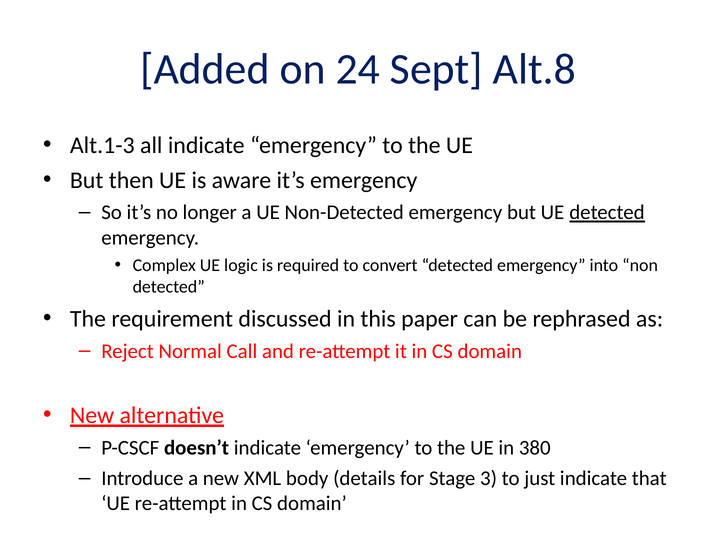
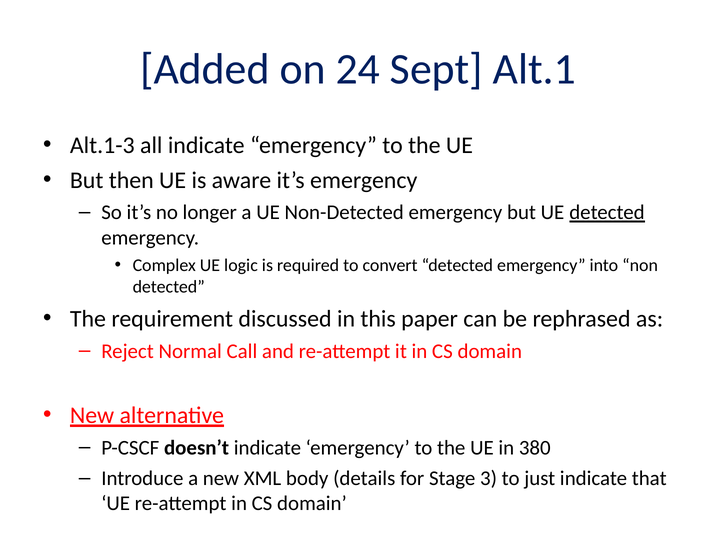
Alt.8: Alt.8 -> Alt.1 (534, 69)
